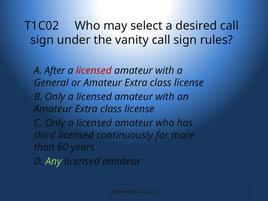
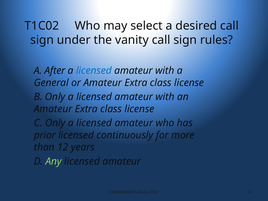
licensed colour: red -> blue (94, 71)
third: third -> prior (45, 135)
60: 60 -> 12 (63, 147)
